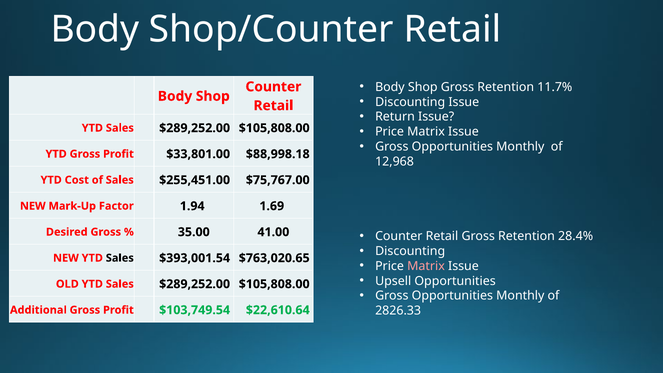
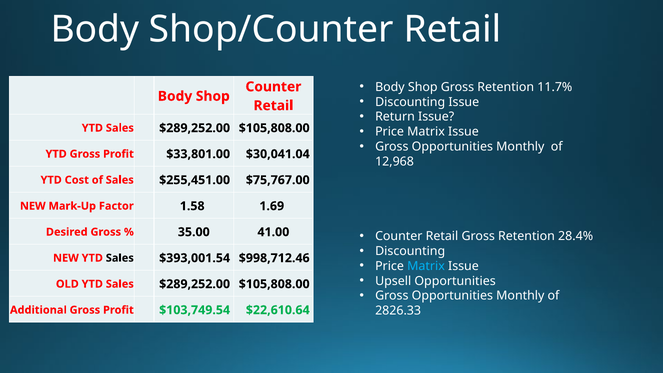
$88,998.18: $88,998.18 -> $30,041.04 (278, 154)
1.94: 1.94 -> 1.58 (192, 206)
$763,020.65: $763,020.65 -> $998,712.46 (274, 258)
Matrix colour: pink -> light blue (426, 266)
